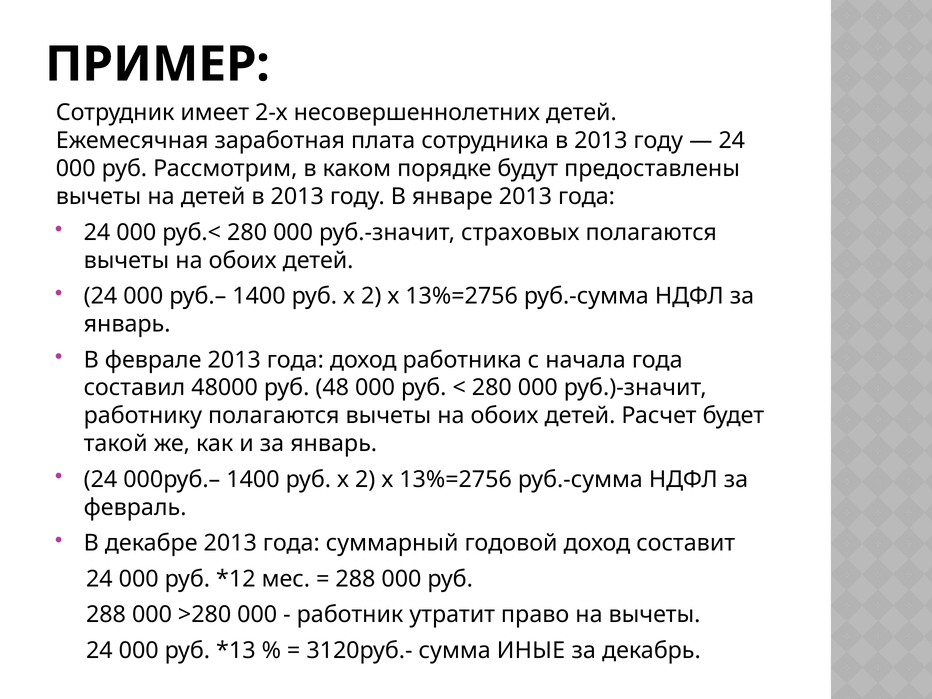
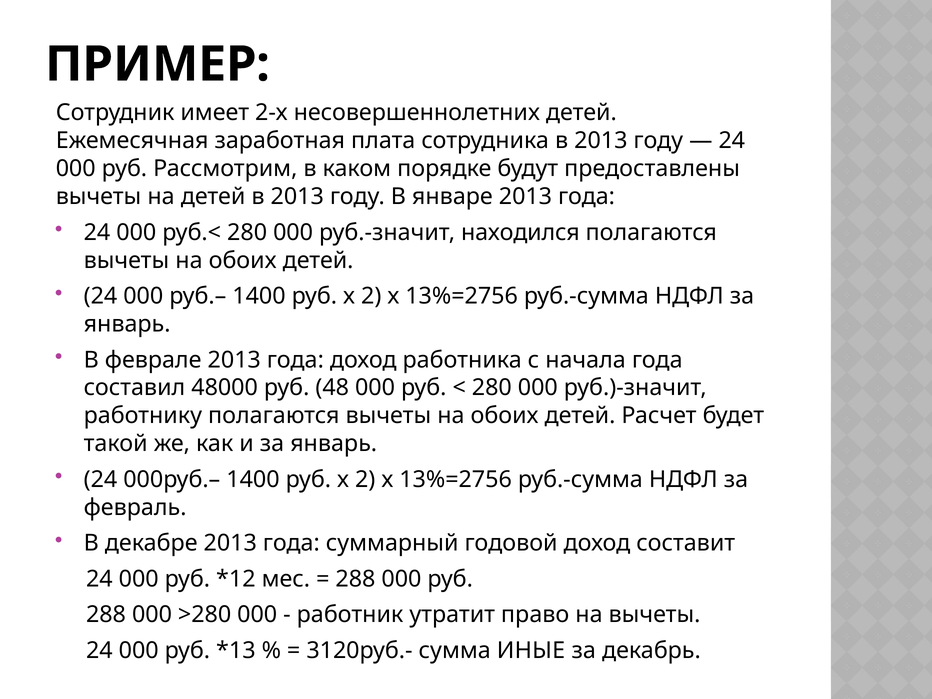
страховых: страховых -> находился (520, 232)
